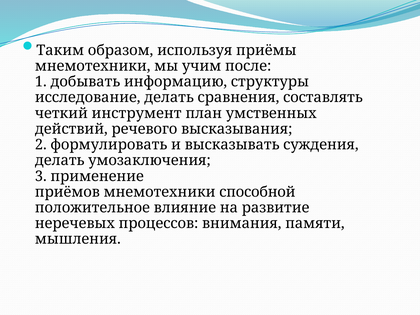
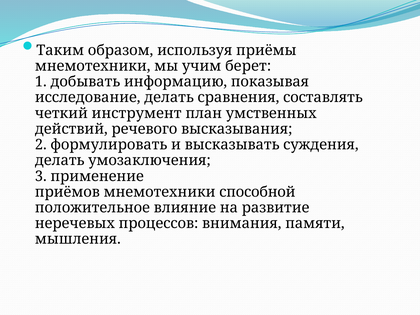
после: после -> берет (248, 66)
структуры: структуры -> показывая (270, 82)
